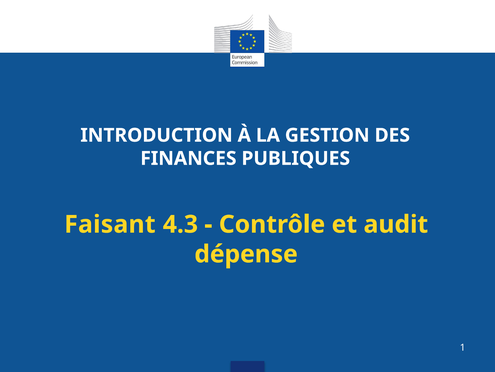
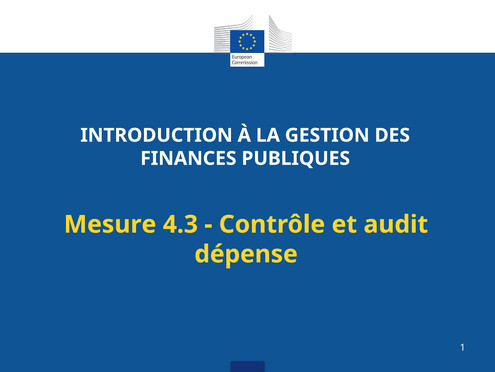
Faisant: Faisant -> Mesure (110, 224)
